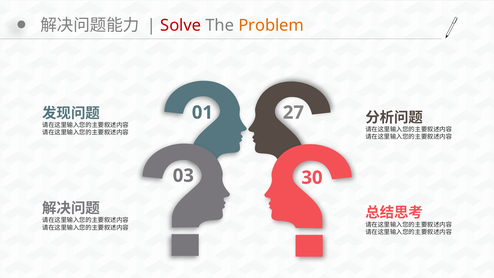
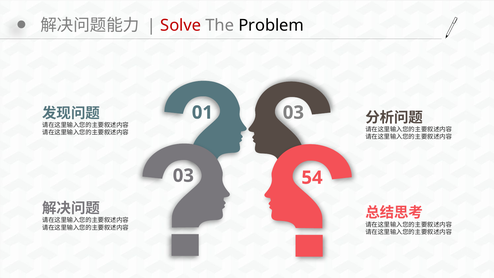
Problem colour: orange -> black (271, 25)
01 27: 27 -> 03 (293, 113)
30: 30 -> 54 (312, 178)
